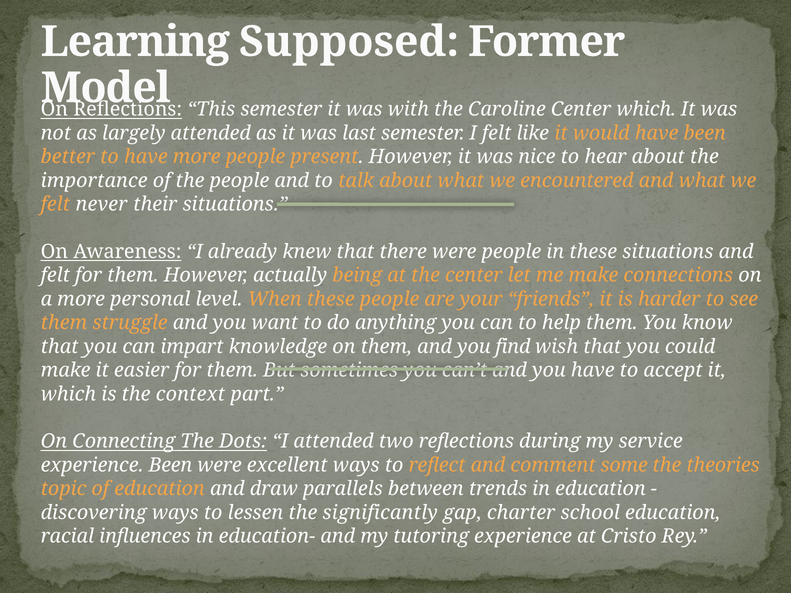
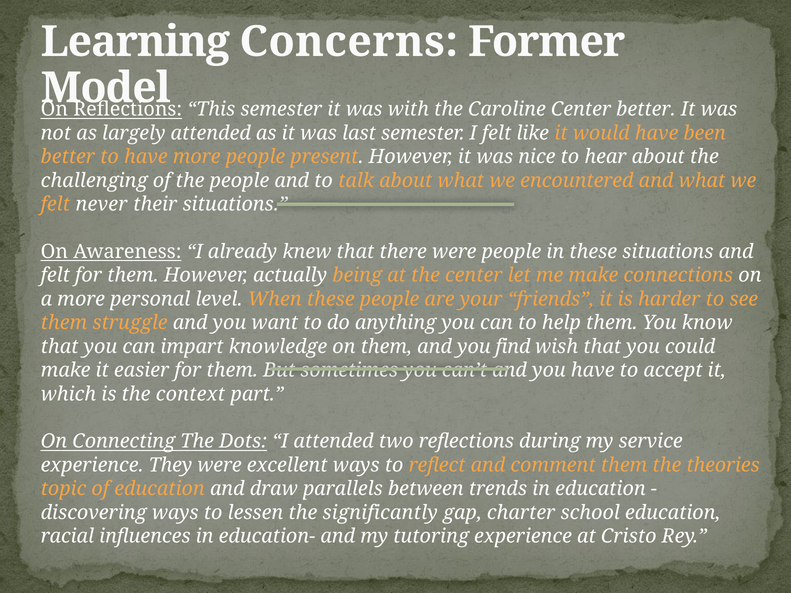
Supposed: Supposed -> Concerns (349, 42)
Center which: which -> better (646, 109)
importance: importance -> challenging (94, 181)
experience Been: Been -> They (170, 465)
comment some: some -> them (624, 465)
